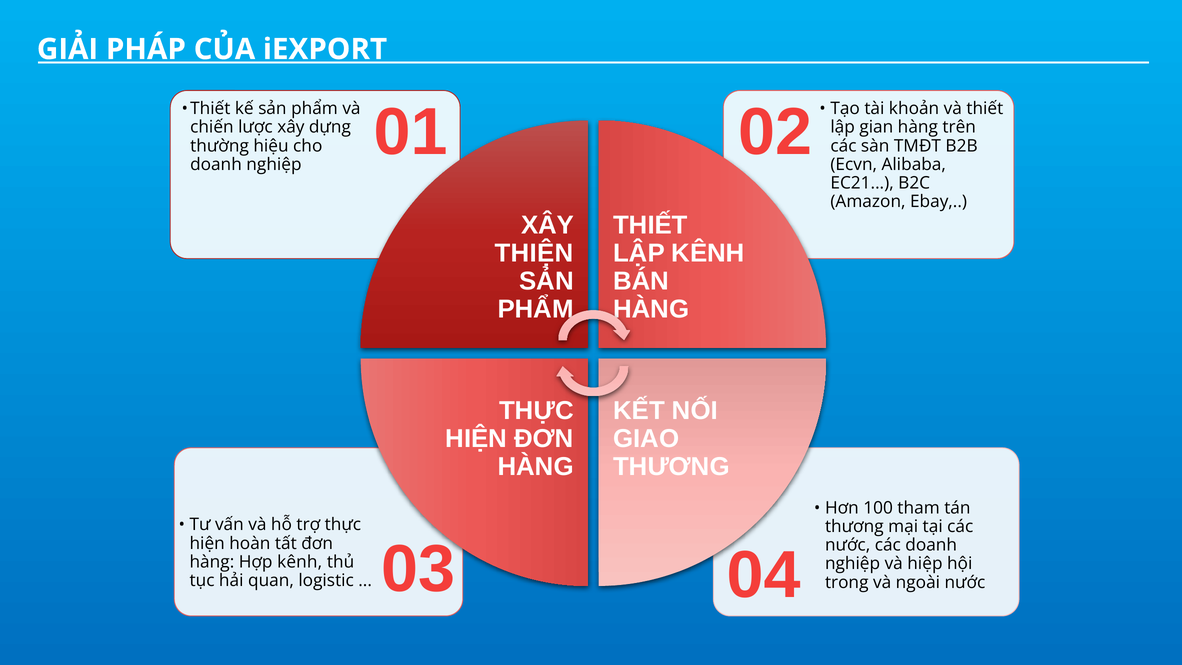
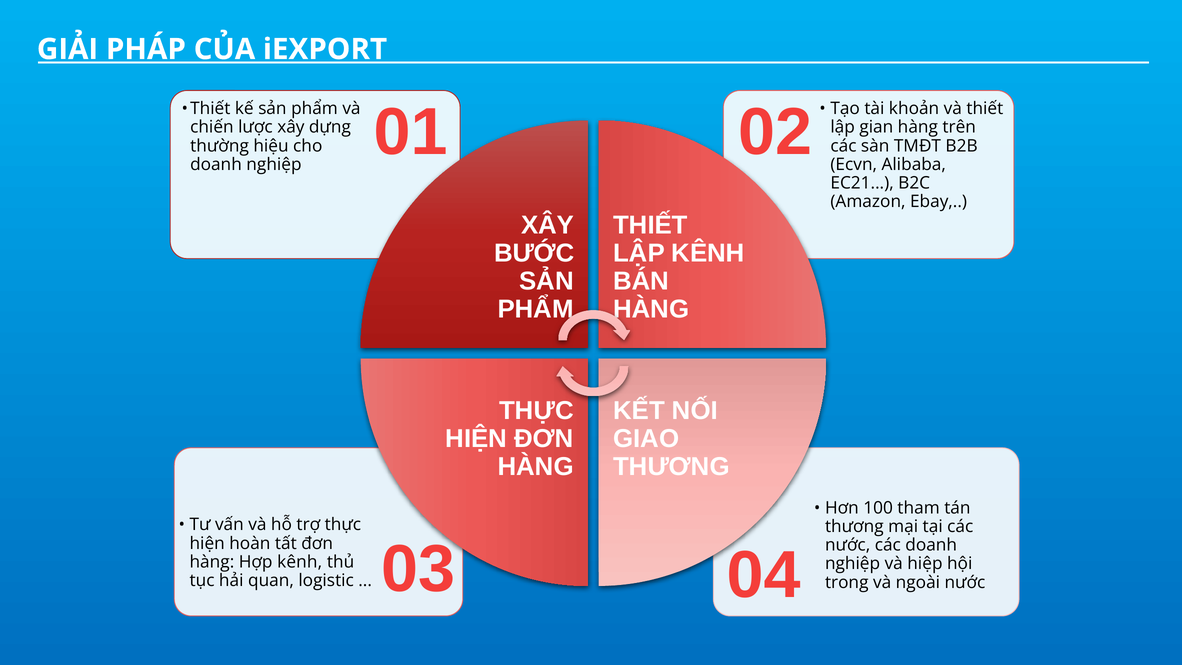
THIỆN: THIỆN -> BƯỚC (534, 253)
